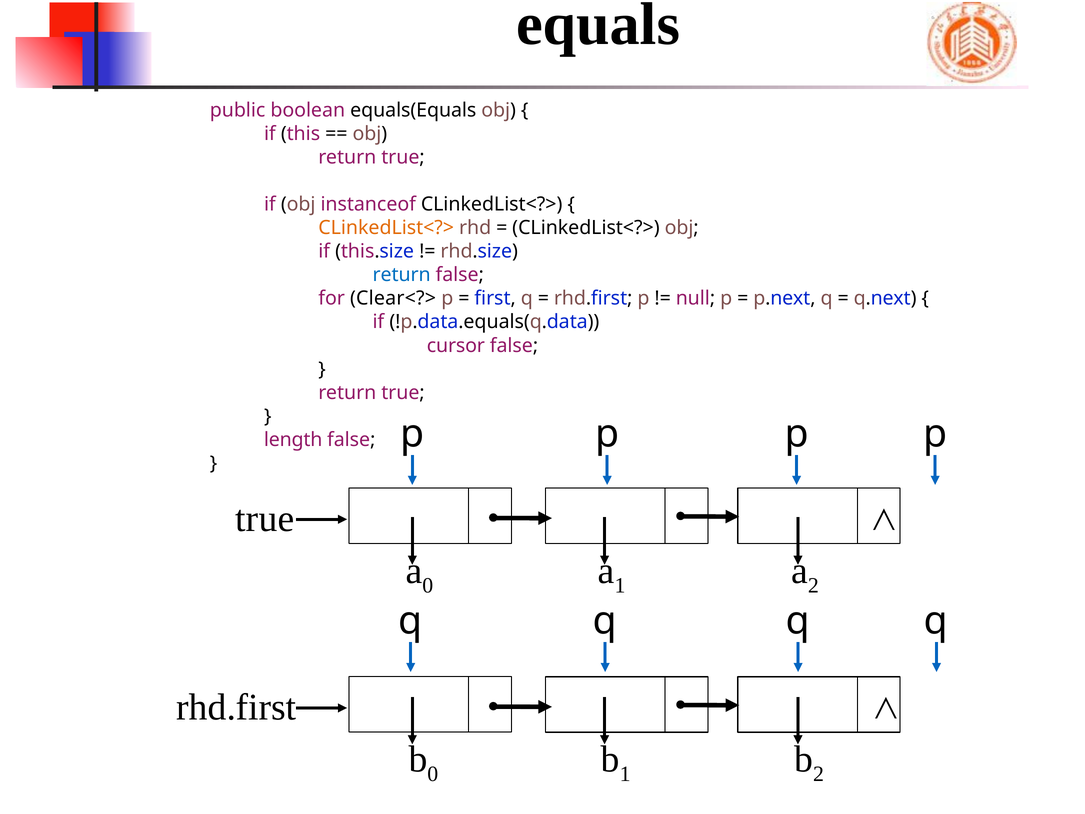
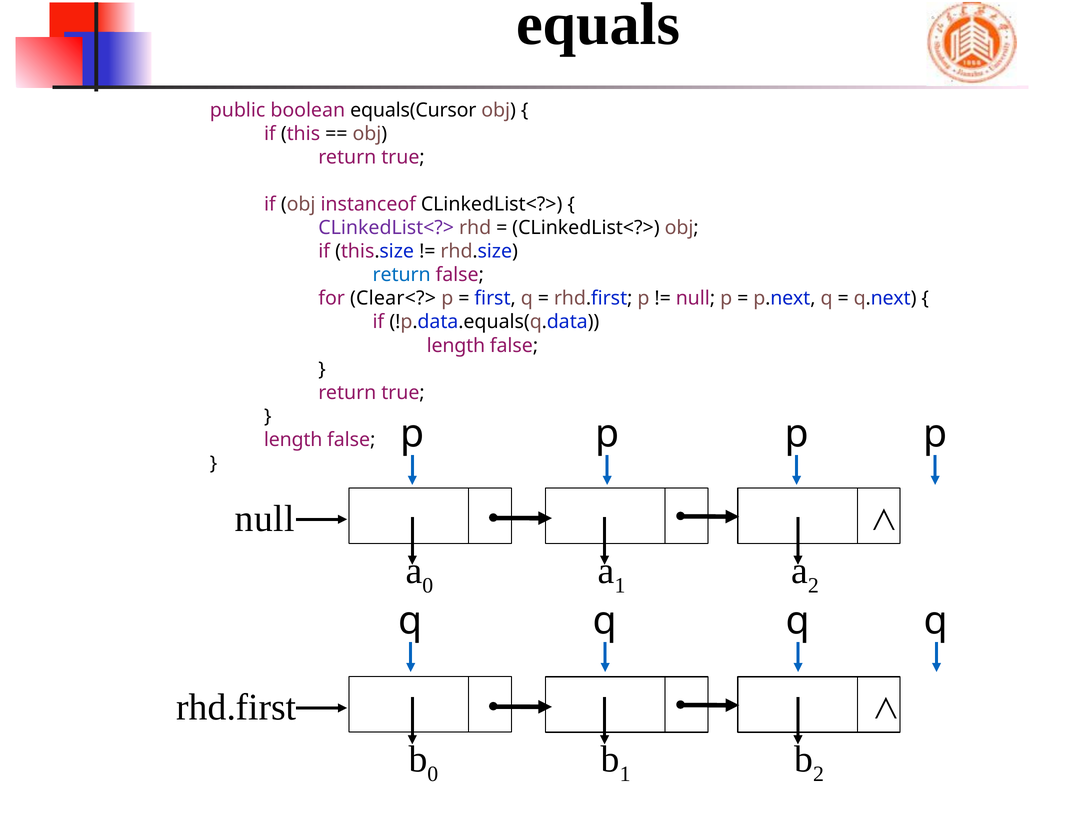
equals(Equals: equals(Equals -> equals(Cursor (413, 110)
CLinkedList<?> colour: orange -> purple (386, 228)
cursor: cursor -> length (456, 345)
true: true -> null (265, 518)
